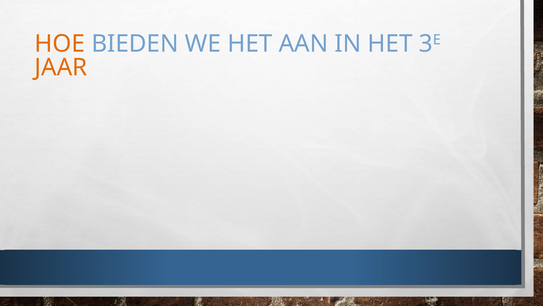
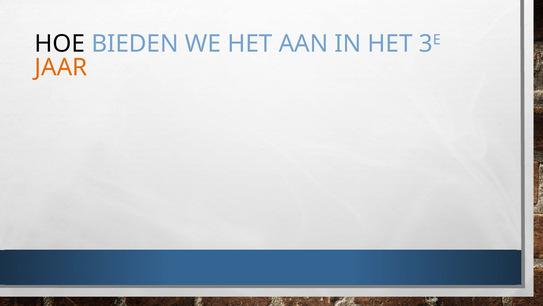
HOE colour: orange -> black (60, 44)
